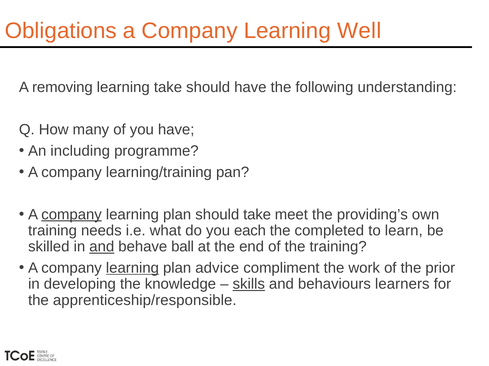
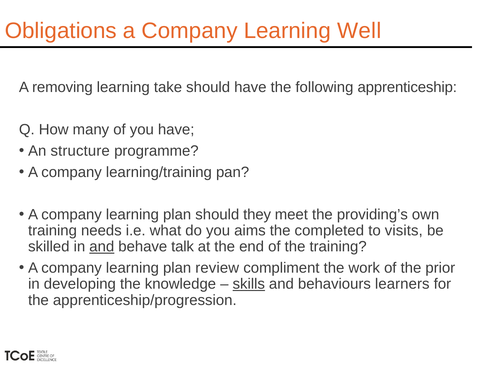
understanding: understanding -> apprenticeship (407, 88)
including: including -> structure (80, 151)
company underline: present -> none (72, 215)
should take: take -> they (257, 215)
each: each -> aims (250, 231)
learn: learn -> visits (404, 231)
ball: ball -> talk (183, 247)
learning underline: present -> none (132, 268)
advice: advice -> review (217, 268)
apprenticeship/responsible: apprenticeship/responsible -> apprenticeship/progression (145, 301)
